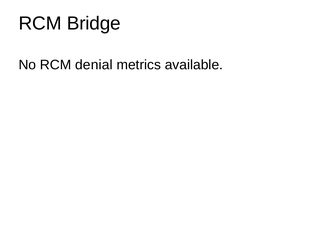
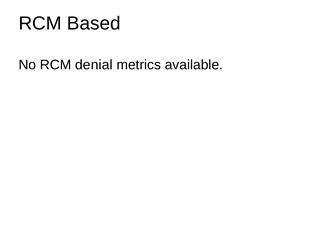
Bridge: Bridge -> Based (94, 24)
